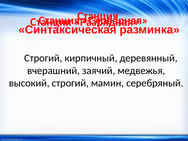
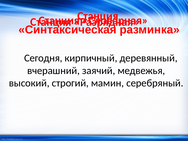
Строгий: Строгий -> Сегодня (43, 58)
